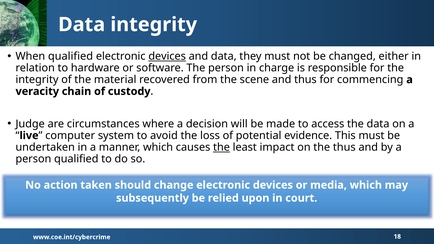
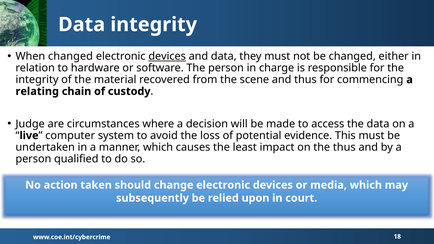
When qualified: qualified -> changed (71, 56)
veracity: veracity -> relating (37, 91)
the underline: present -> none (222, 147)
